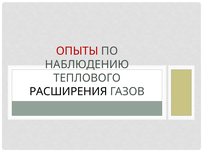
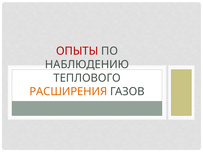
РАСШИРЕНИЯ colour: black -> orange (68, 92)
